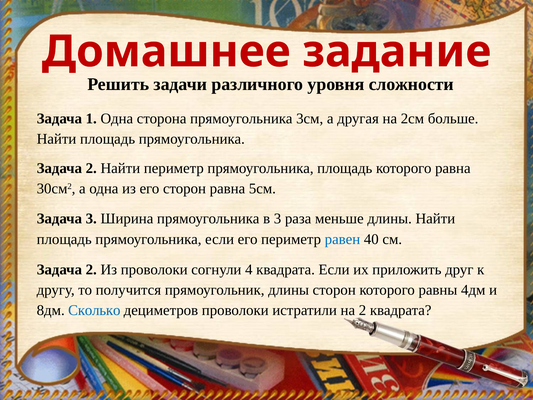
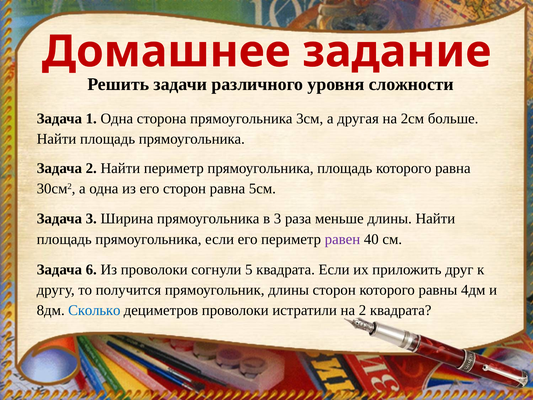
равен colour: blue -> purple (342, 239)
2: 2 -> 6 (91, 269)
4: 4 -> 5 (249, 269)
